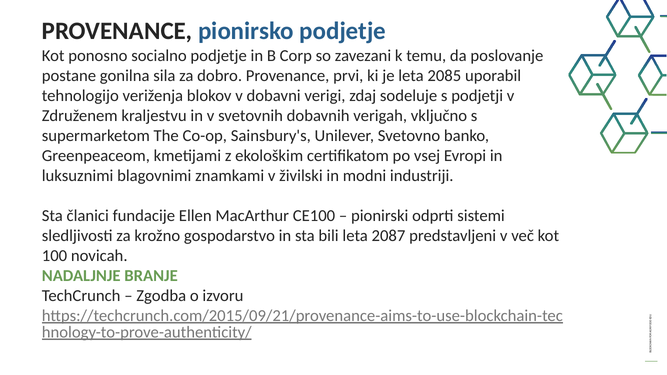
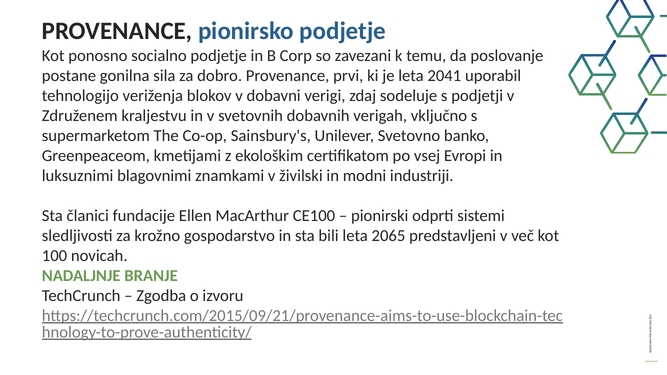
2085: 2085 -> 2041 (444, 76)
2087: 2087 -> 2065 (388, 236)
